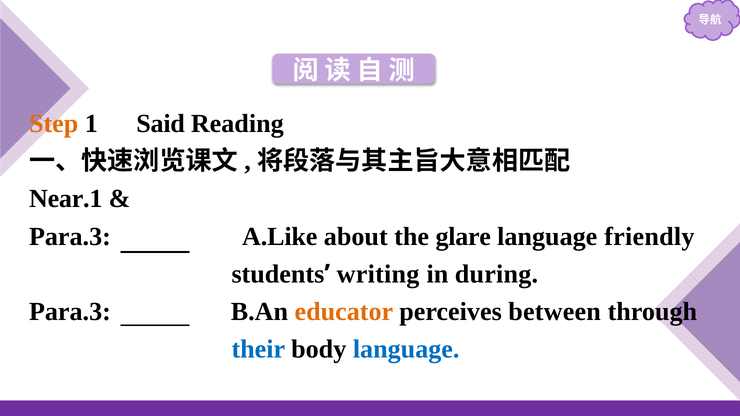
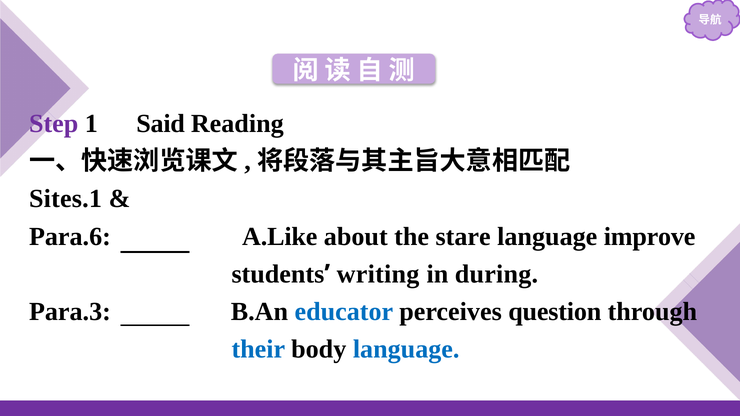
Step colour: orange -> purple (54, 124)
Near.1: Near.1 -> Sites.1 (66, 199)
Para.3: Para.3 -> Para.6 (70, 237)
glare: glare -> stare (463, 237)
friendly: friendly -> improve (650, 237)
educator colour: orange -> blue (344, 312)
between: between -> question (555, 312)
